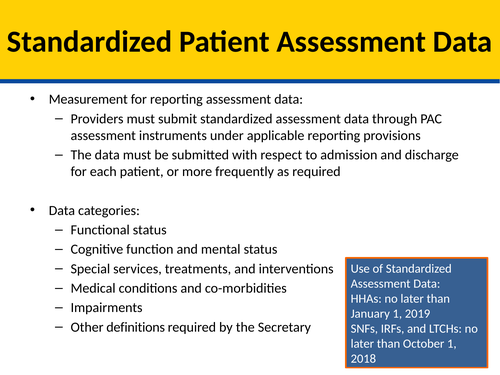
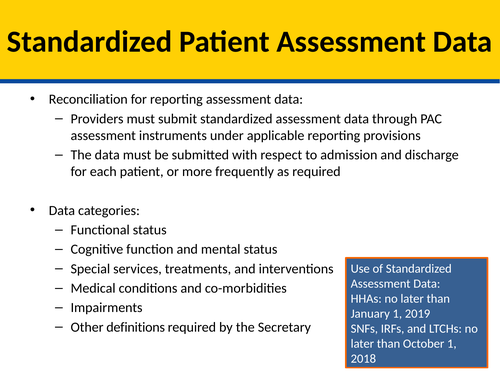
Measurement: Measurement -> Reconciliation (88, 99)
